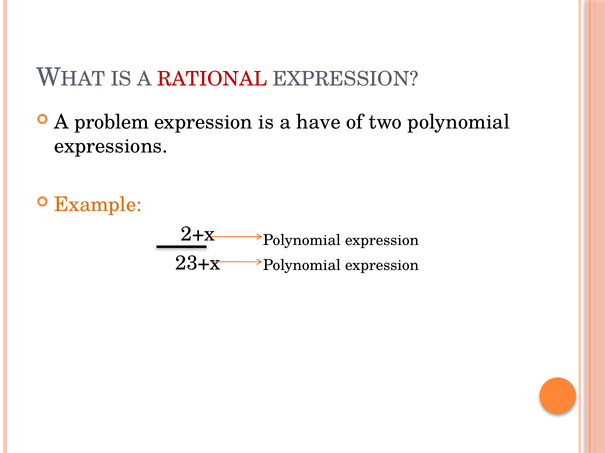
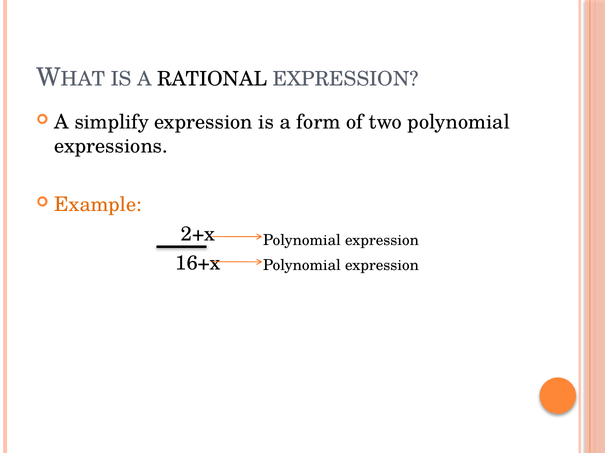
RATIONAL colour: red -> black (212, 79)
problem: problem -> simplify (112, 122)
have: have -> form (318, 122)
23+x: 23+x -> 16+x (198, 264)
